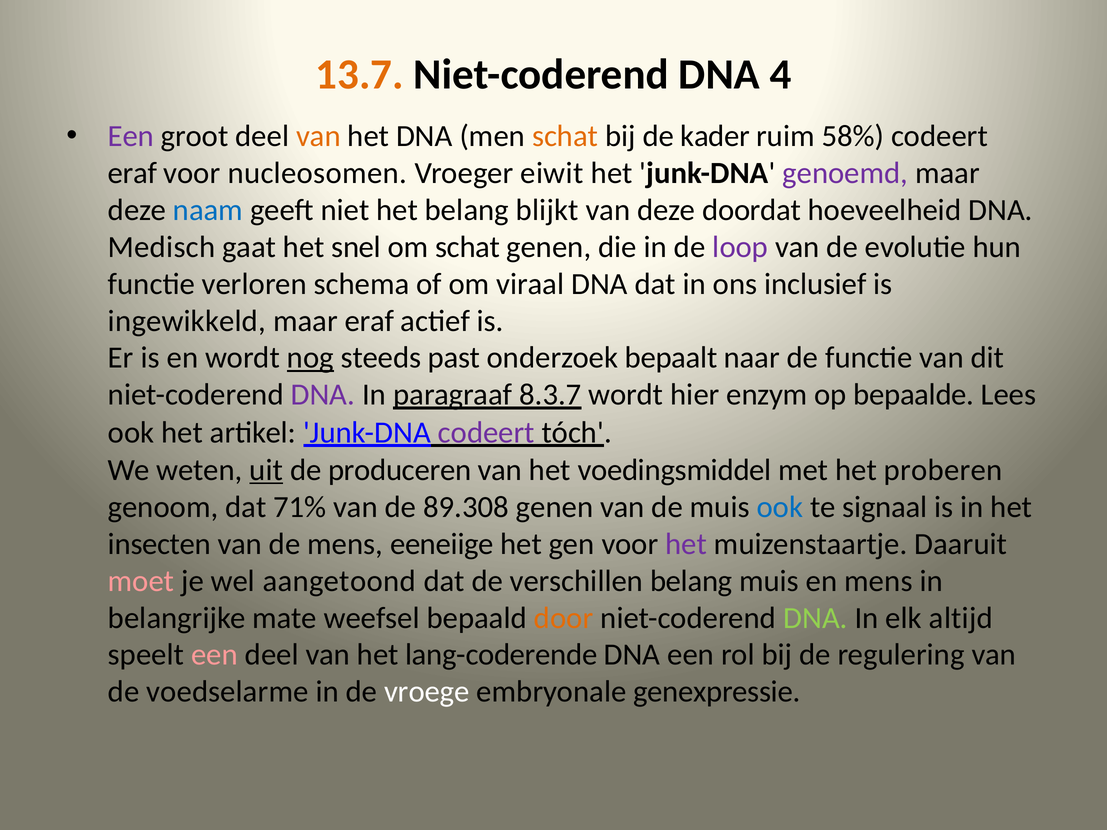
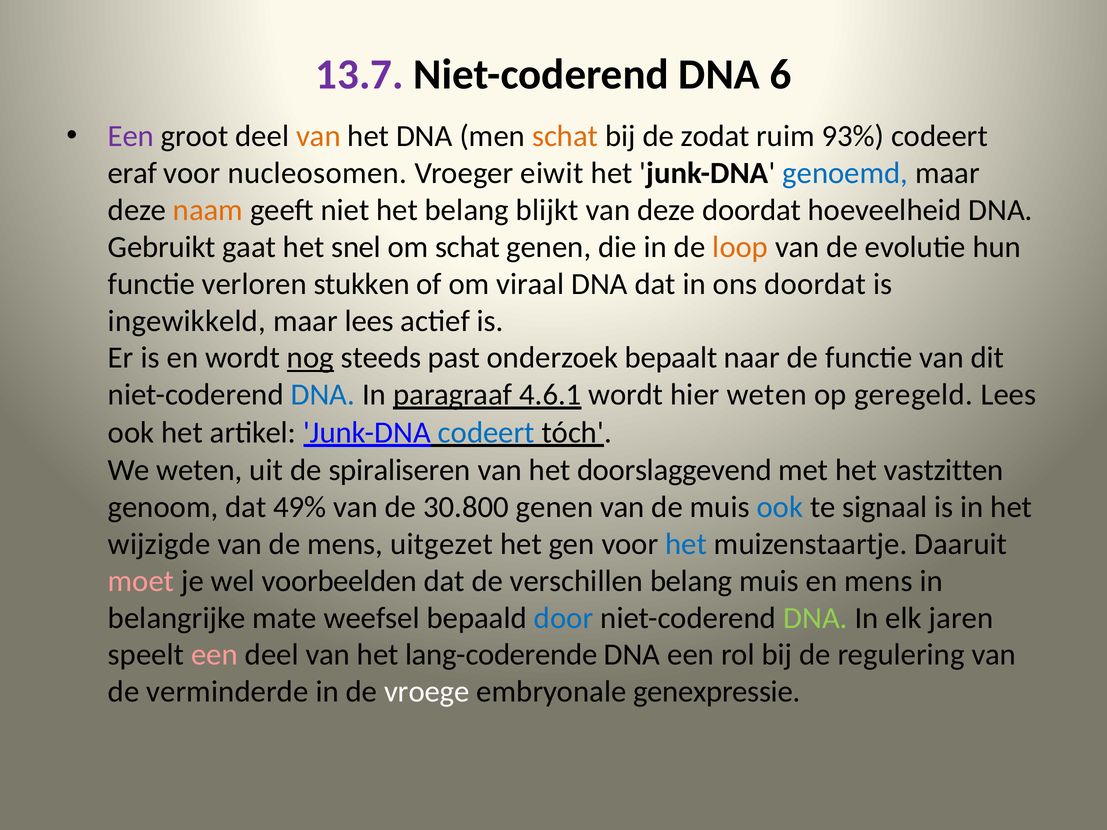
13.7 colour: orange -> purple (360, 75)
4: 4 -> 6 (780, 75)
kader: kader -> zodat (715, 136)
58%: 58% -> 93% (853, 136)
genoemd colour: purple -> blue (845, 173)
naam colour: blue -> orange (208, 210)
Medisch: Medisch -> Gebruikt (162, 247)
loop colour: purple -> orange (740, 247)
schema: schema -> stukken (362, 284)
ons inclusief: inclusief -> doordat (815, 284)
maar eraf: eraf -> lees (369, 321)
DNA colour: purple -> blue (323, 395)
8.3.7: 8.3.7 -> 4.6.1 (550, 395)
hier enzym: enzym -> weten (767, 395)
bepaalde: bepaalde -> geregeld (913, 395)
codeert colour: purple -> blue (486, 433)
uit underline: present -> none (266, 470)
produceren: produceren -> spiraliseren (400, 470)
voedingsmiddel: voedingsmiddel -> doorslaggevend (675, 470)
proberen: proberen -> vastzitten (944, 470)
71%: 71% -> 49% (300, 507)
89.308: 89.308 -> 30.800 (466, 507)
insecten: insecten -> wijzigde (159, 544)
eeneiige: eeneiige -> uitgezet (442, 544)
het colour: purple -> blue (686, 544)
aangetoond: aangetoond -> voorbeelden (339, 581)
door colour: orange -> blue (564, 618)
altijd: altijd -> jaren (961, 618)
voedselarme: voedselarme -> verminderde (227, 692)
